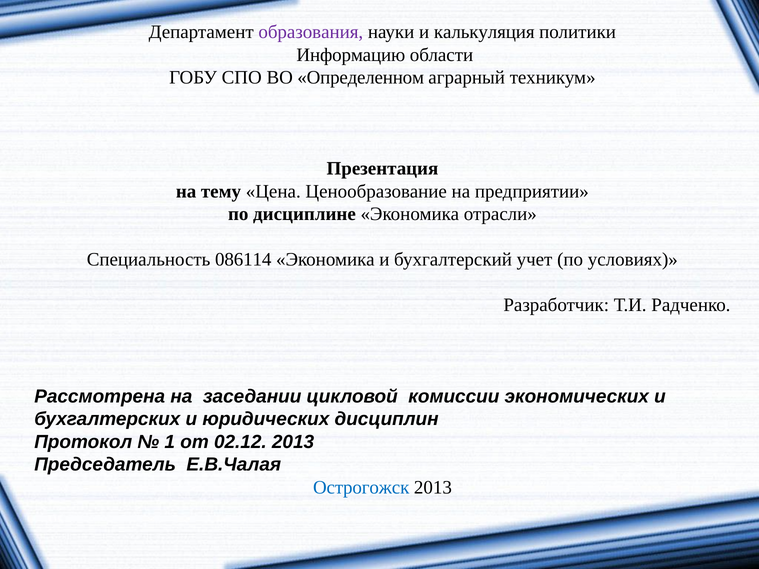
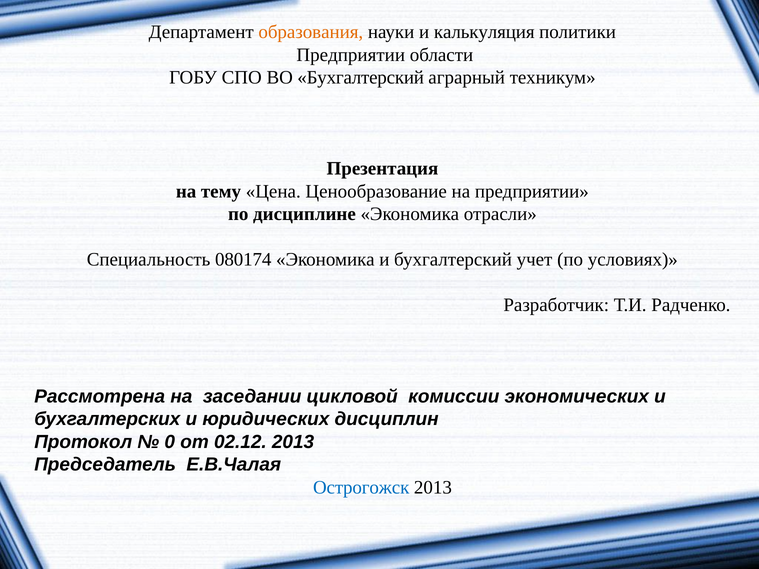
образования colour: purple -> orange (311, 32)
Информацию: Информацию -> Предприятии (351, 55)
ВО Определенном: Определенном -> Бухгалтерский (361, 78)
086114: 086114 -> 080174 (243, 260)
1: 1 -> 0 (170, 442)
